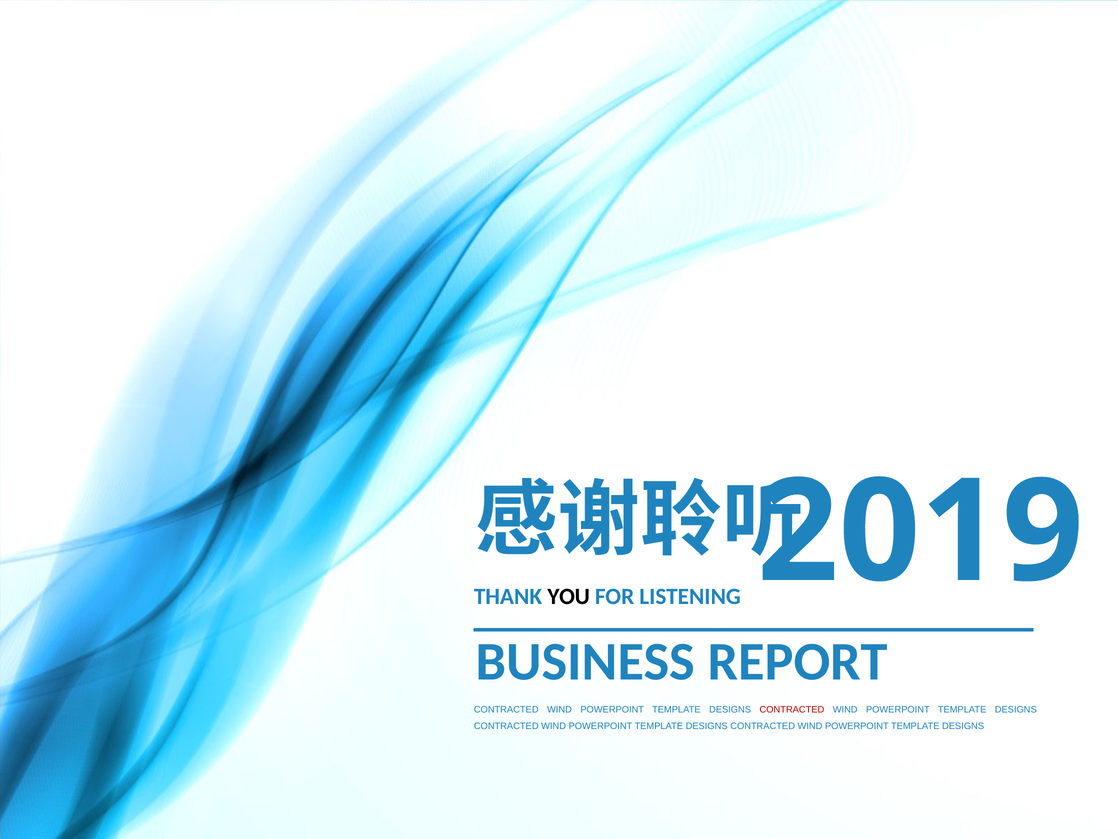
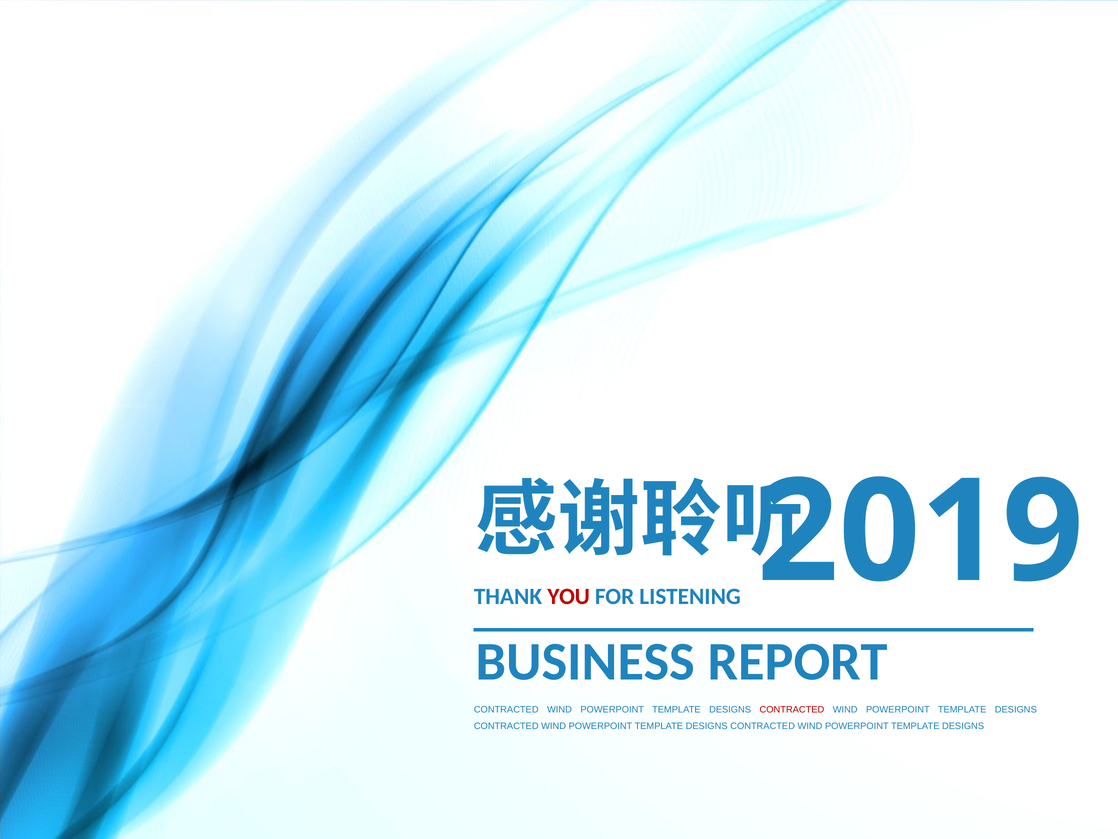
YOU colour: black -> red (569, 596)
